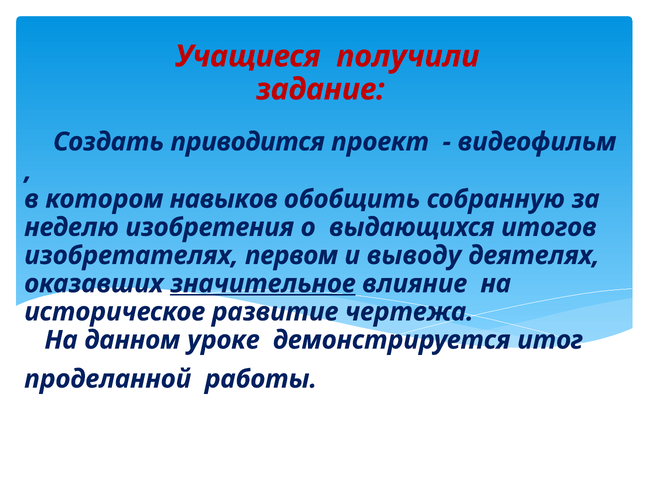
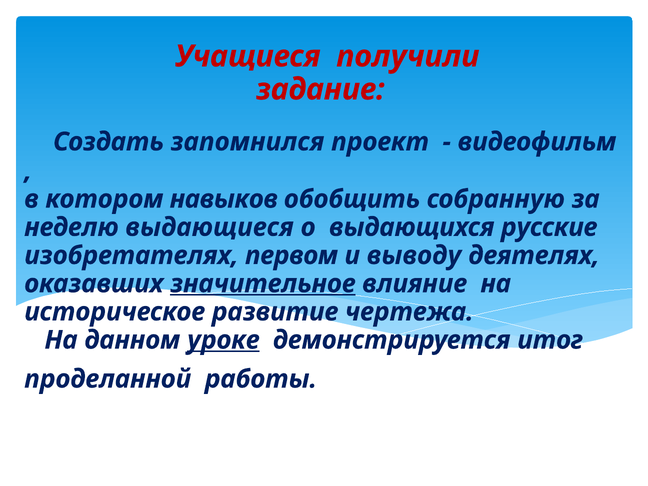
приводится: приводится -> запомнился (247, 142)
изобретения: изобретения -> выдающиеся (210, 227)
итогов: итогов -> русские (549, 227)
уроке underline: none -> present (223, 340)
